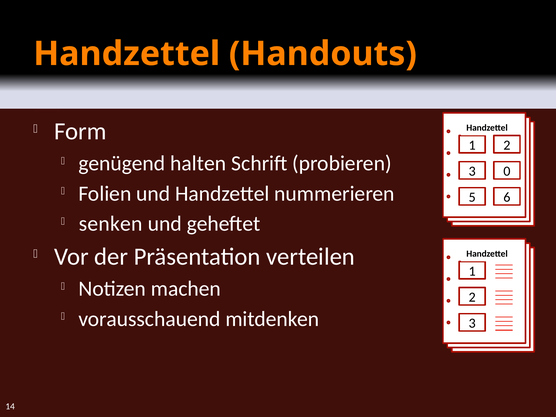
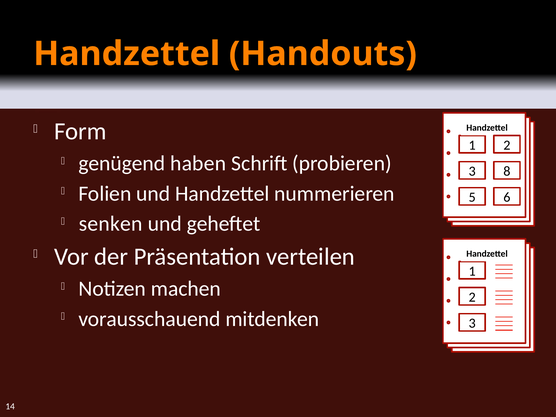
halten: halten -> haben (198, 163)
0: 0 -> 8 (507, 171)
